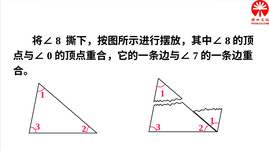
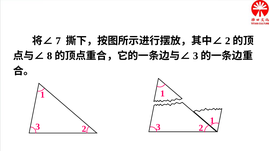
8: 8 -> 7 (58, 41)
8: 8 -> 2 (228, 41)
0: 0 -> 8 (50, 56)
7: 7 -> 3 (196, 56)
